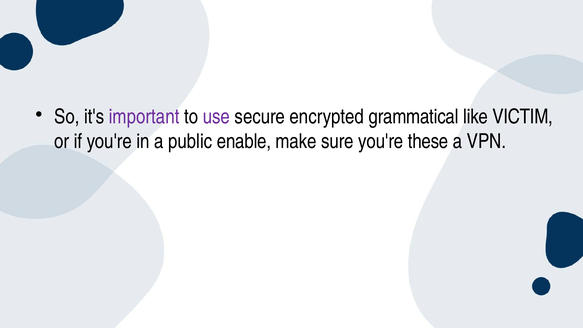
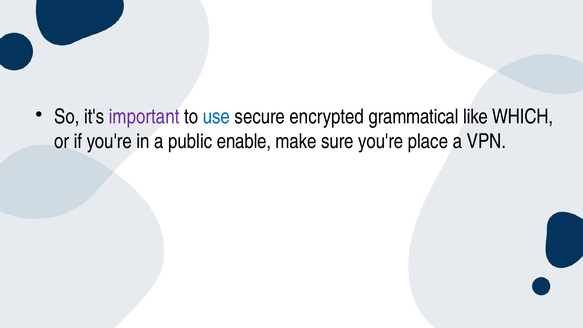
use colour: purple -> blue (216, 117)
VICTIM: VICTIM -> WHICH (523, 117)
these: these -> place (428, 141)
